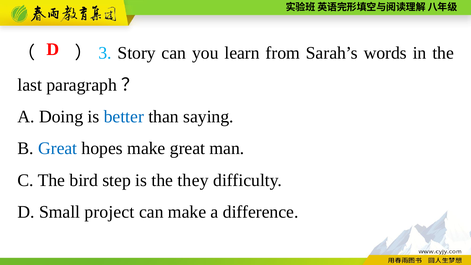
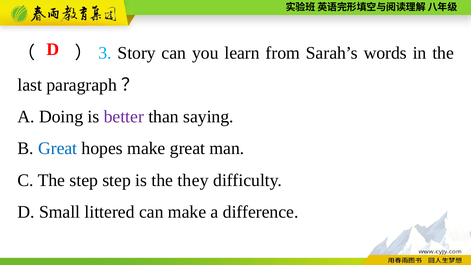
better colour: blue -> purple (124, 117)
The bird: bird -> step (84, 180)
project: project -> littered (110, 212)
